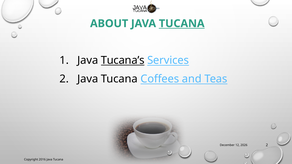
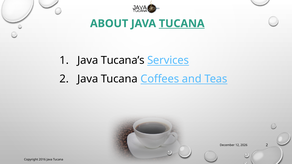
Tucana’s underline: present -> none (123, 60)
